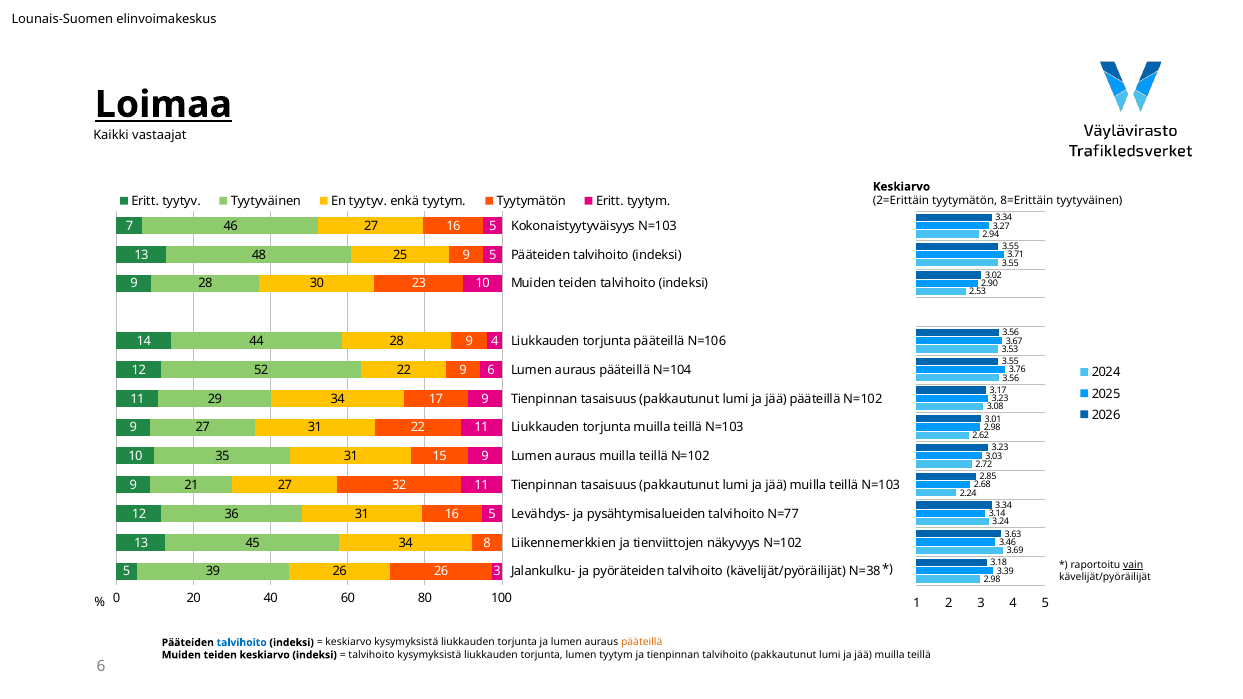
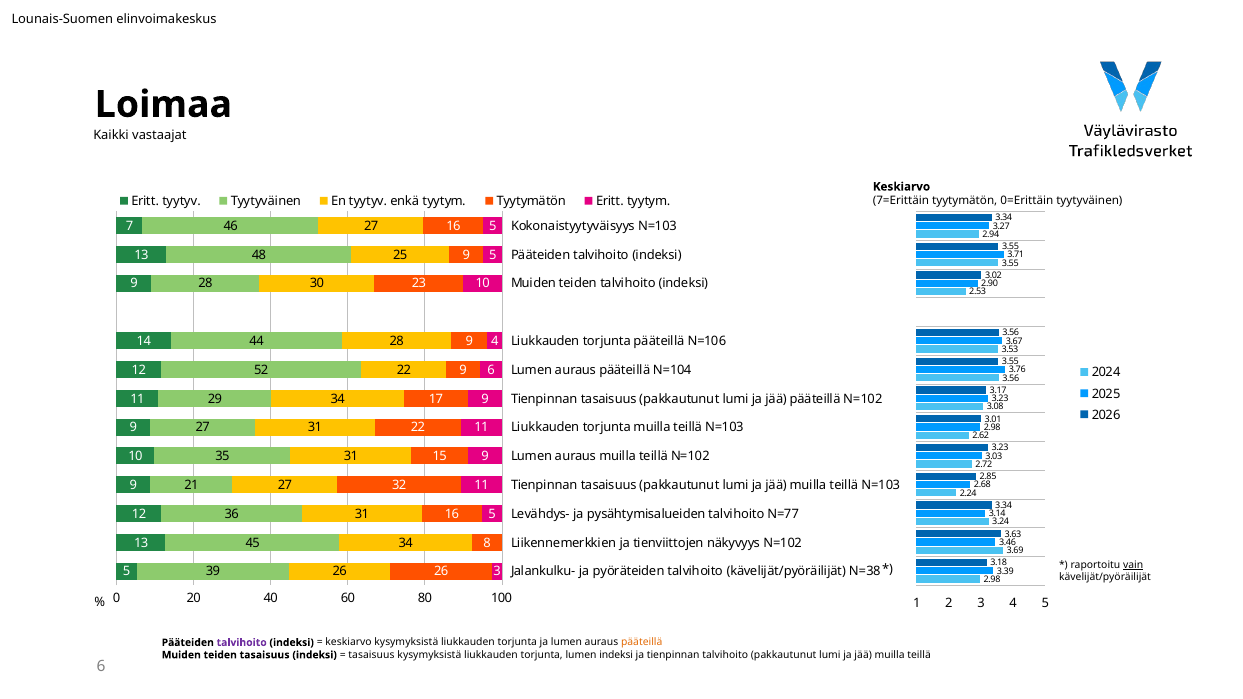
Loimaa underline: present -> none (163, 105)
2=Erittäin: 2=Erittäin -> 7=Erittäin (901, 201)
8=Erittäin: 8=Erittäin -> 0=Erittäin (1027, 201)
talvihoito colour: blue -> purple (242, 643)
teiden keskiarvo: keskiarvo -> tasaisuus (265, 655)
talvihoito: talvihoito -> tasaisuus (372, 655)
lumen tyytym: tyytym -> indeksi (616, 655)
